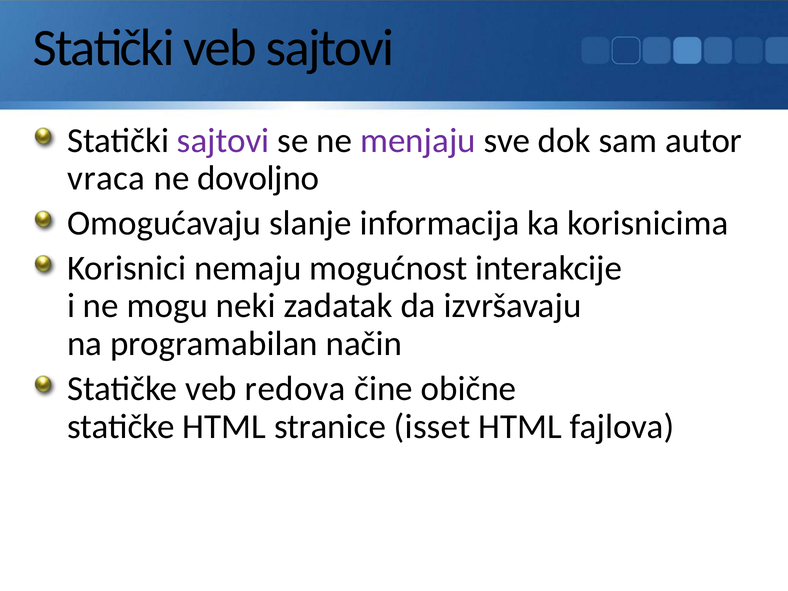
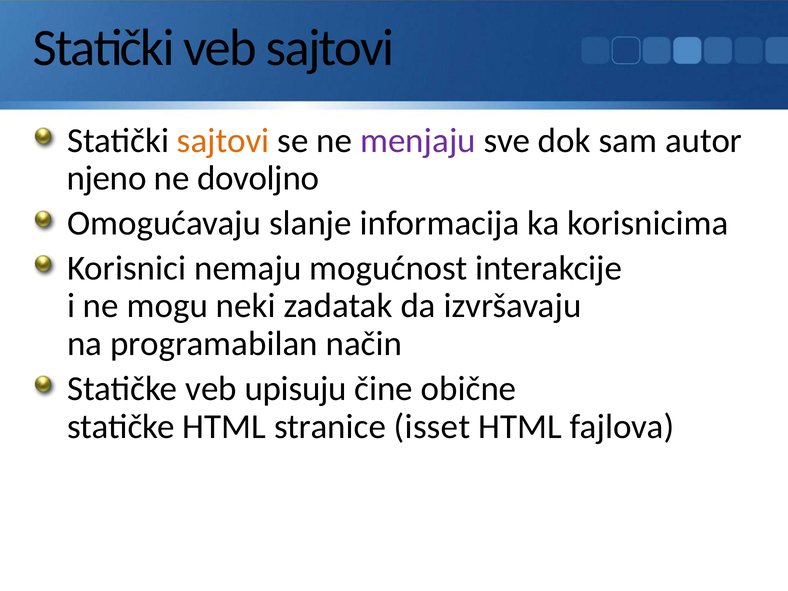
sajtovi colour: purple -> orange (223, 140)
vraca: vraca -> njeno (107, 178)
redova: redova -> upisuju (296, 389)
